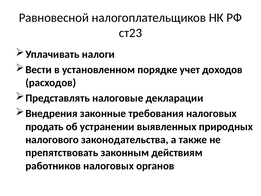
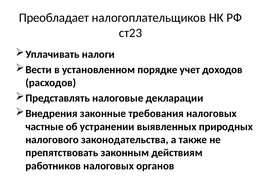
Равновесной: Равновесной -> Преобладает (54, 18)
продать: продать -> частные (44, 126)
